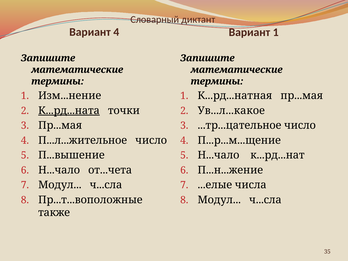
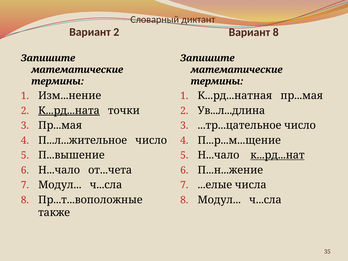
Вариант 4: 4 -> 2 (116, 32)
Вариант 1: 1 -> 8 (276, 32)
Ув...л...какое: Ув...л...какое -> Ув...л...длина (231, 111)
к...рд...нат underline: none -> present (277, 155)
